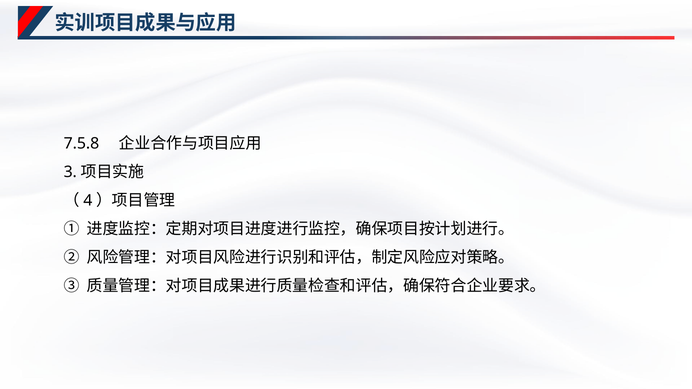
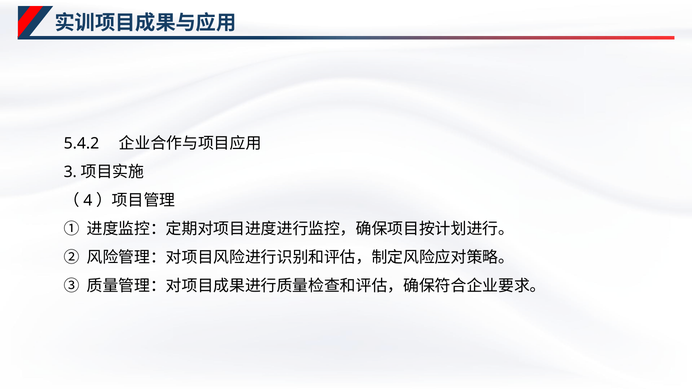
7.5.8: 7.5.8 -> 5.4.2 (81, 144)
